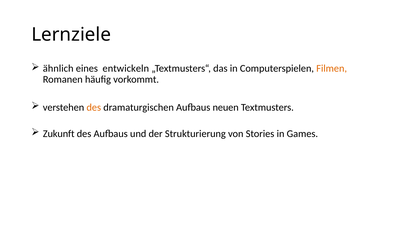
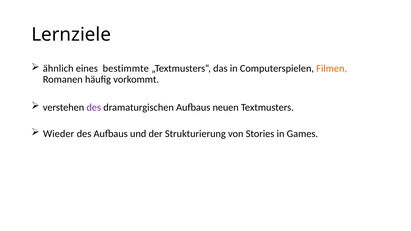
entwickeln: entwickeln -> bestimmte (126, 69)
des colour: orange -> purple (94, 107)
Zukunft: Zukunft -> Wieder (59, 134)
